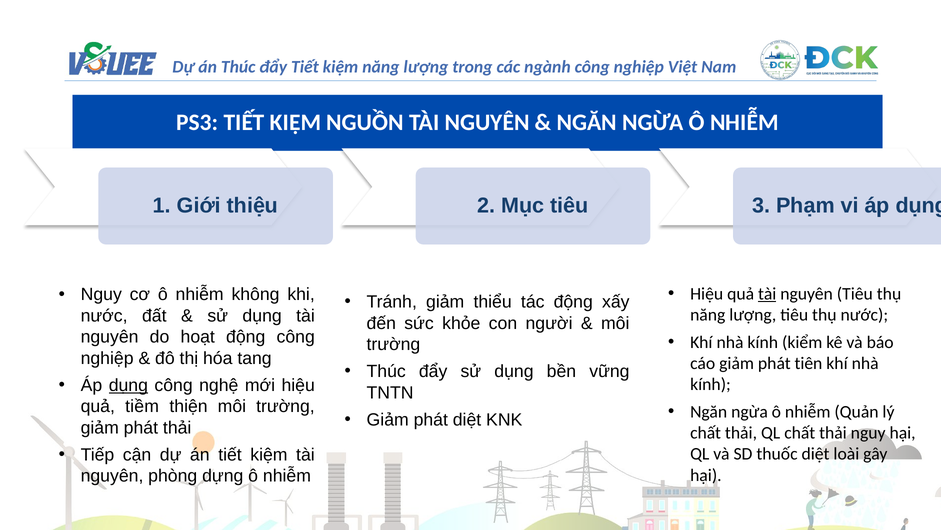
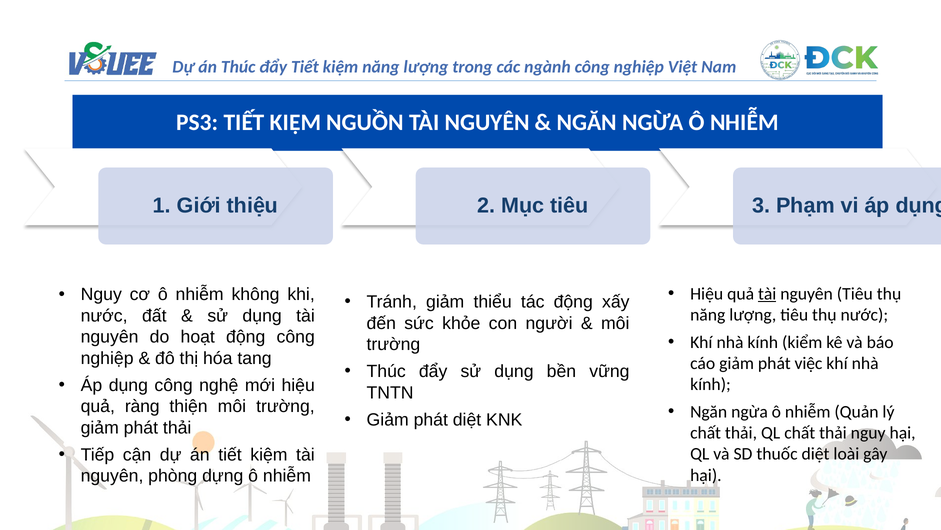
tiên: tiên -> việc (809, 363)
dụng underline: present -> none (128, 385)
tiềm: tiềm -> ràng (142, 406)
